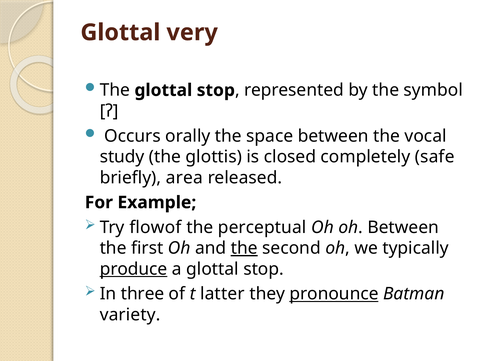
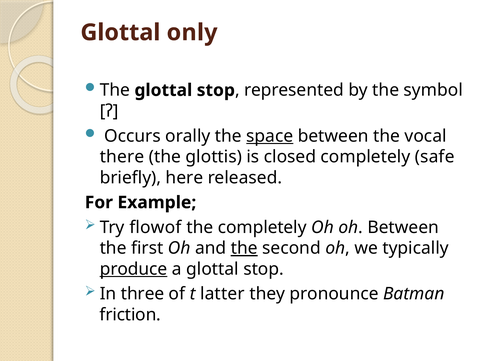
very: very -> only (192, 33)
space underline: none -> present (270, 136)
study: study -> there (122, 157)
area: area -> here (184, 178)
the perceptual: perceptual -> completely (262, 228)
pronounce underline: present -> none (334, 294)
variety: variety -> friction (130, 315)
